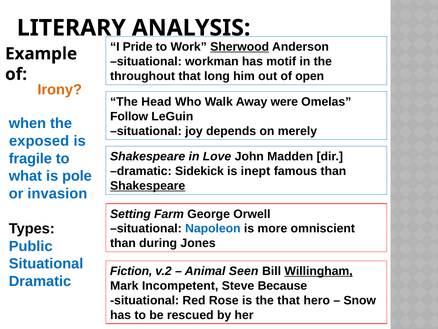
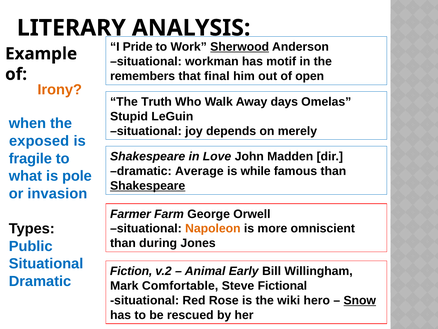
throughout: throughout -> remembers (143, 76)
long: long -> final (217, 76)
Head: Head -> Truth (156, 102)
were: were -> days (284, 102)
Follow: Follow -> Stupid (129, 116)
Sidekick: Sidekick -> Average (199, 171)
inept: inept -> while (256, 171)
Setting: Setting -> Farmer (130, 214)
Napoleon colour: blue -> orange (213, 228)
Seen: Seen -> Early (244, 271)
Willingham underline: present -> none (319, 271)
Incompetent: Incompetent -> Comfortable (180, 285)
Because: Because -> Fictional (282, 285)
the that: that -> wiki (289, 300)
Snow underline: none -> present (360, 300)
